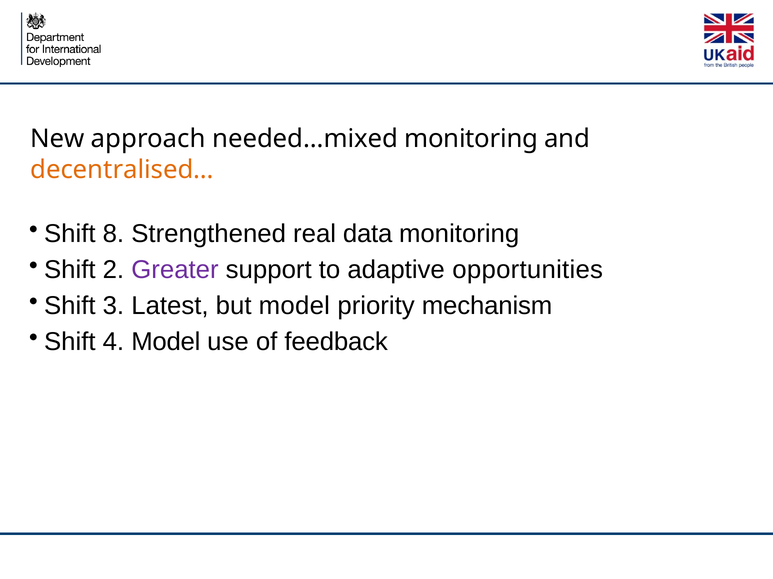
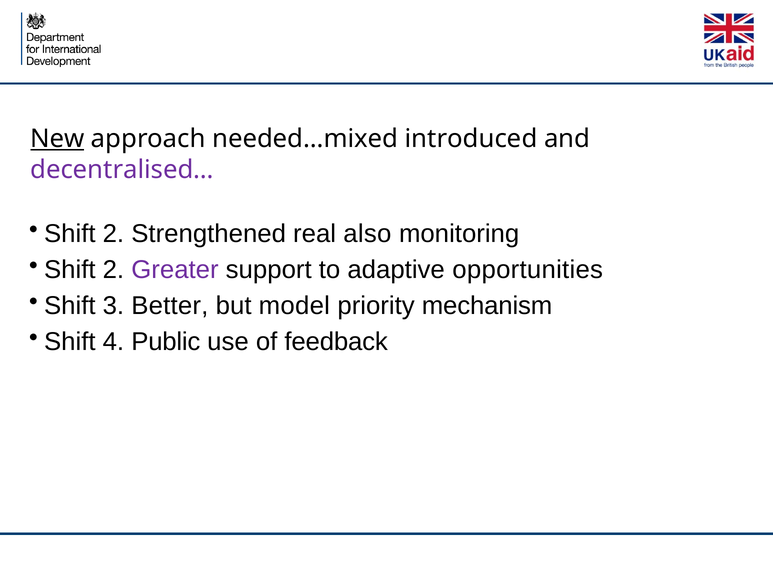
New underline: none -> present (57, 139)
needed…mixed monitoring: monitoring -> introduced (471, 139)
decentralised… colour: orange -> purple (122, 170)
8: 8 -> 2 (113, 234)
data: data -> also (367, 234)
Latest: Latest -> Better (170, 306)
4 Model: Model -> Public (166, 342)
